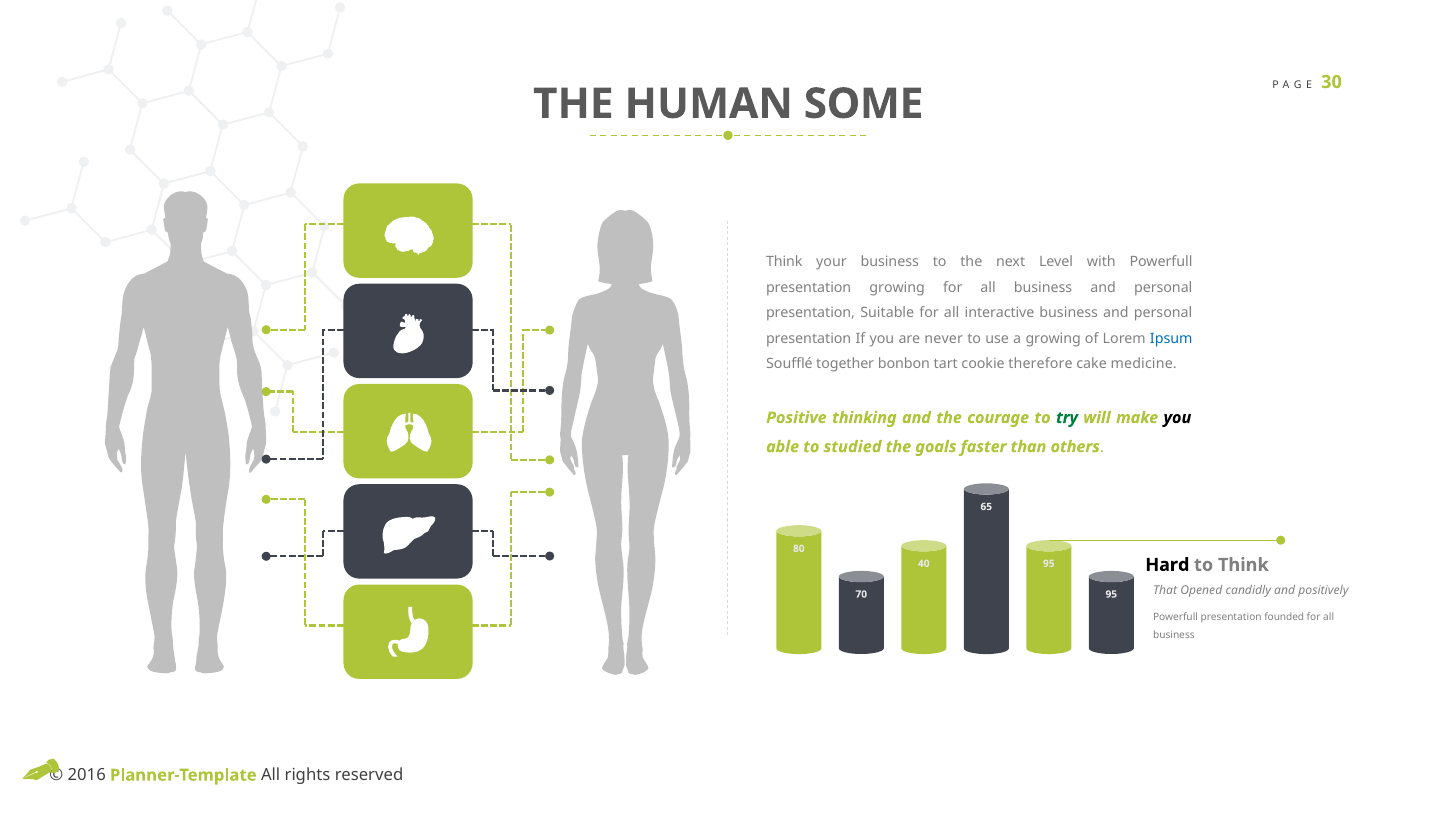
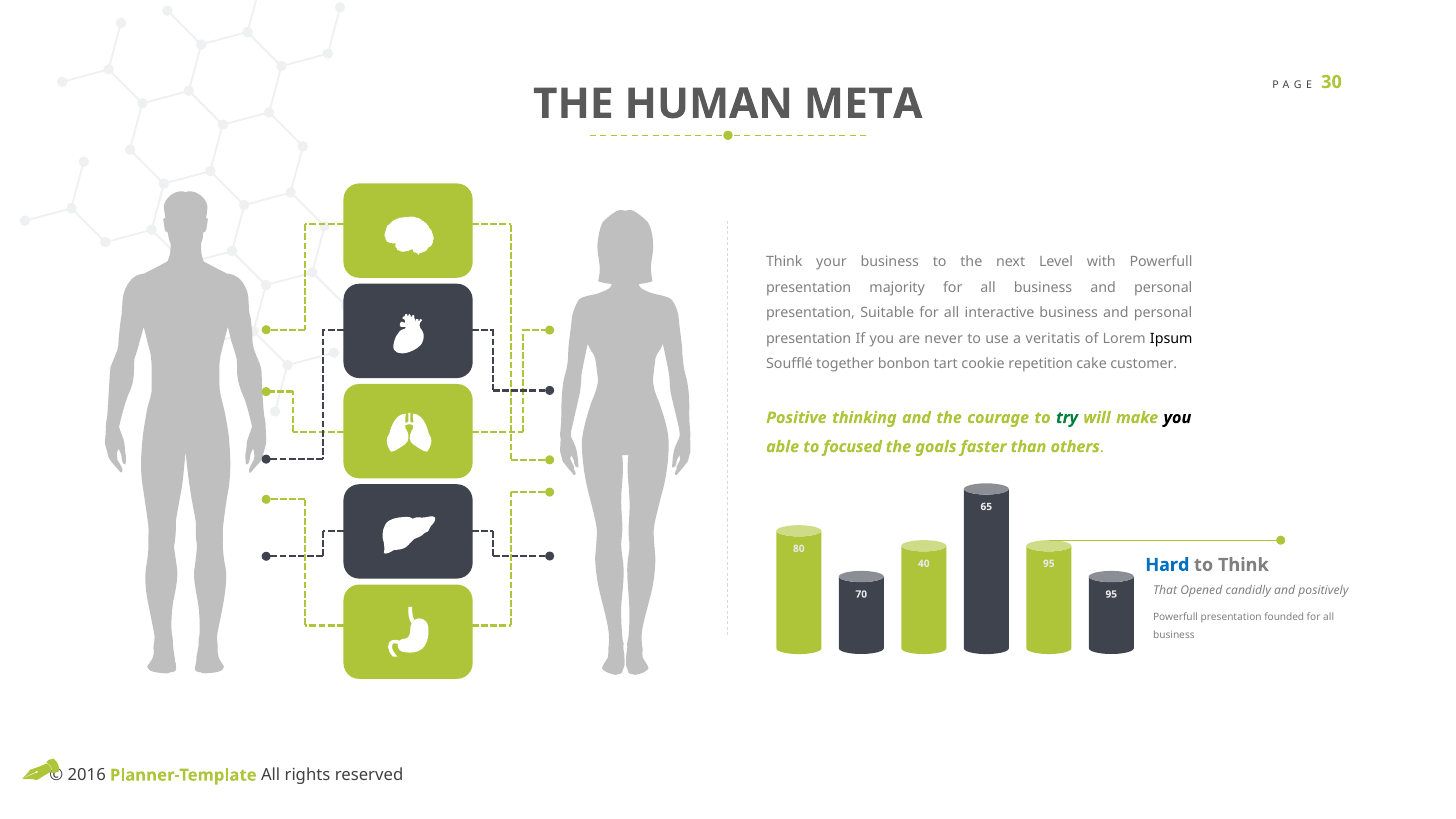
SOME: SOME -> META (863, 104)
presentation growing: growing -> majority (897, 288)
a growing: growing -> veritatis (1053, 339)
Ipsum colour: blue -> black (1171, 339)
therefore: therefore -> repetition (1041, 364)
medicine: medicine -> customer (1144, 364)
studied: studied -> focused (853, 447)
Hard colour: black -> blue (1167, 565)
